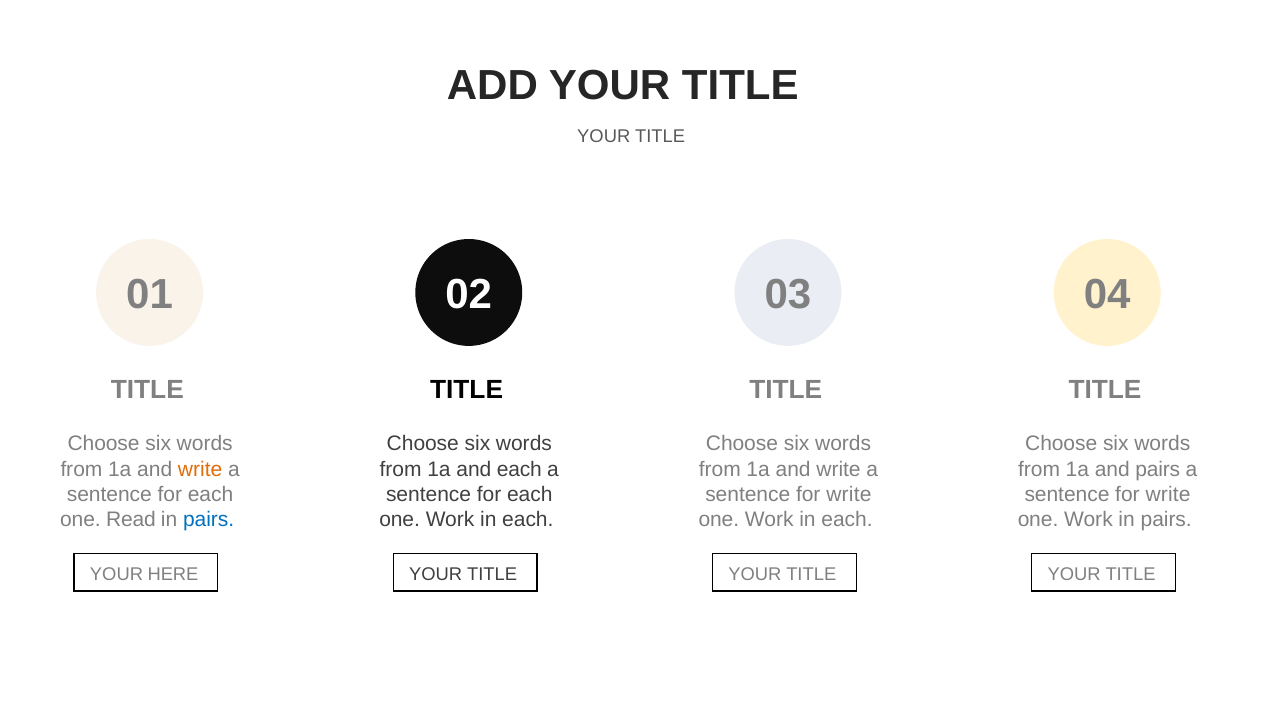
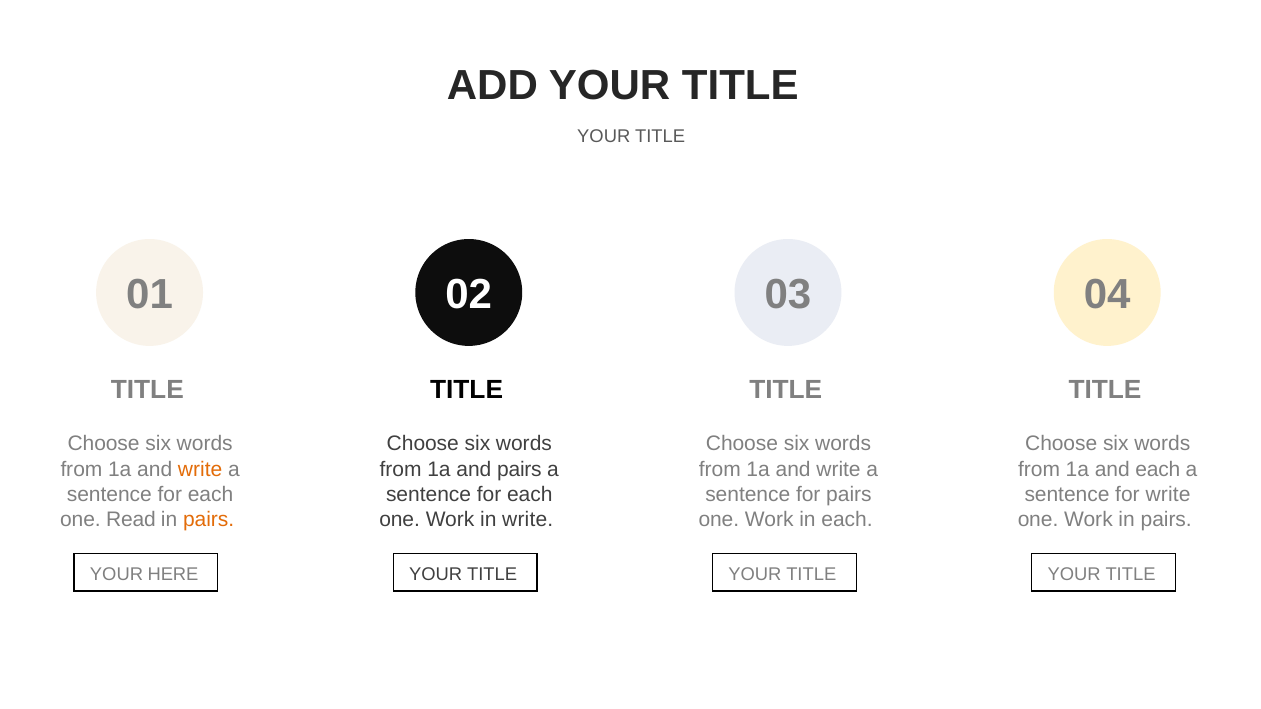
and each: each -> pairs (519, 469)
and pairs: pairs -> each (1158, 469)
write: write -> pairs (849, 494)
pairs colour: blue -> orange (209, 520)
each: each -> write (528, 520)
